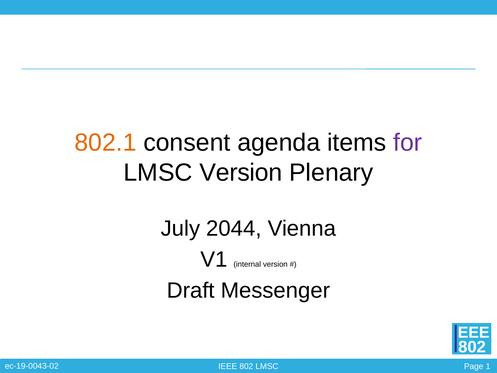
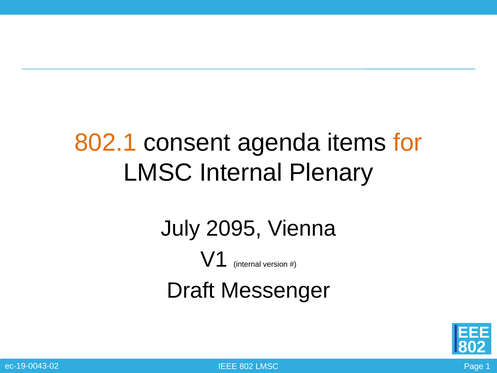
for colour: purple -> orange (408, 143)
LMSC Version: Version -> Internal (241, 172)
2044: 2044 -> 2095 (234, 229)
